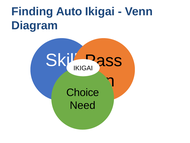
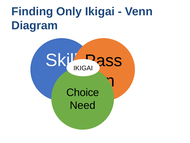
Auto: Auto -> Only (69, 11)
